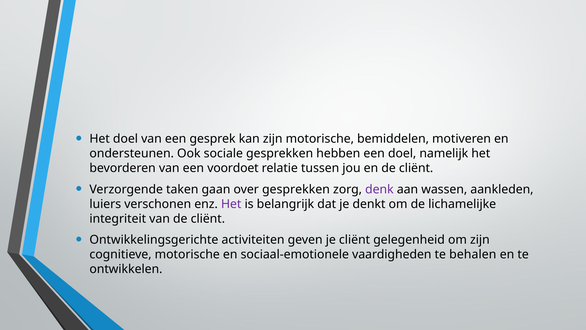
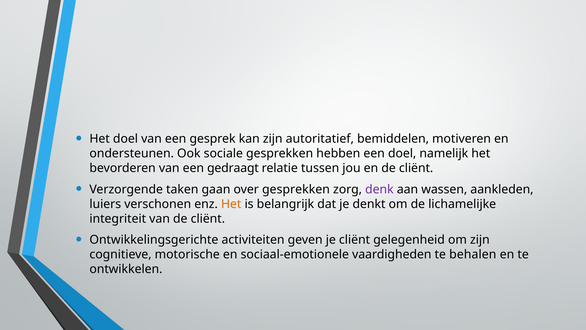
zijn motorische: motorische -> autoritatief (320, 139)
voordoet: voordoet -> gedraagt (233, 168)
Het colour: purple -> orange (231, 204)
